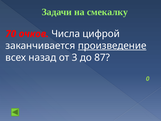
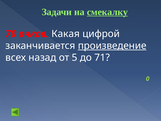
смекалку underline: none -> present (107, 12)
Числа: Числа -> Какая (66, 34)
3: 3 -> 5 (75, 57)
87: 87 -> 71 (102, 57)
